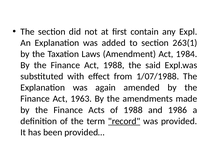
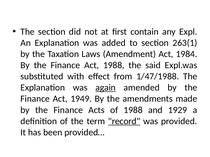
1/07/1988: 1/07/1988 -> 1/47/1988 (158, 77)
again underline: none -> present (106, 88)
1963: 1963 -> 1949 (81, 99)
1986: 1986 -> 1929 (178, 110)
